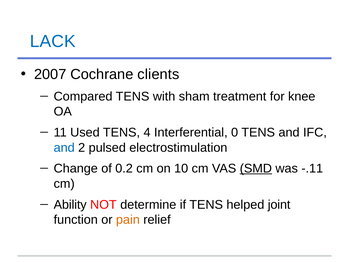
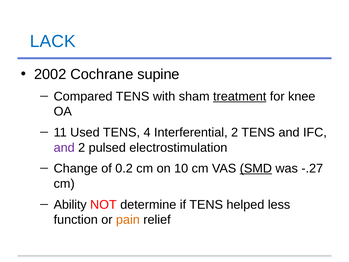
2007: 2007 -> 2002 (50, 74)
clients: clients -> supine (159, 74)
treatment underline: none -> present (240, 96)
Interferential 0: 0 -> 2 (235, 132)
and colour: blue -> purple (64, 147)
-.11: -.11 -> -.27 (312, 168)
joint: joint -> less (279, 204)
